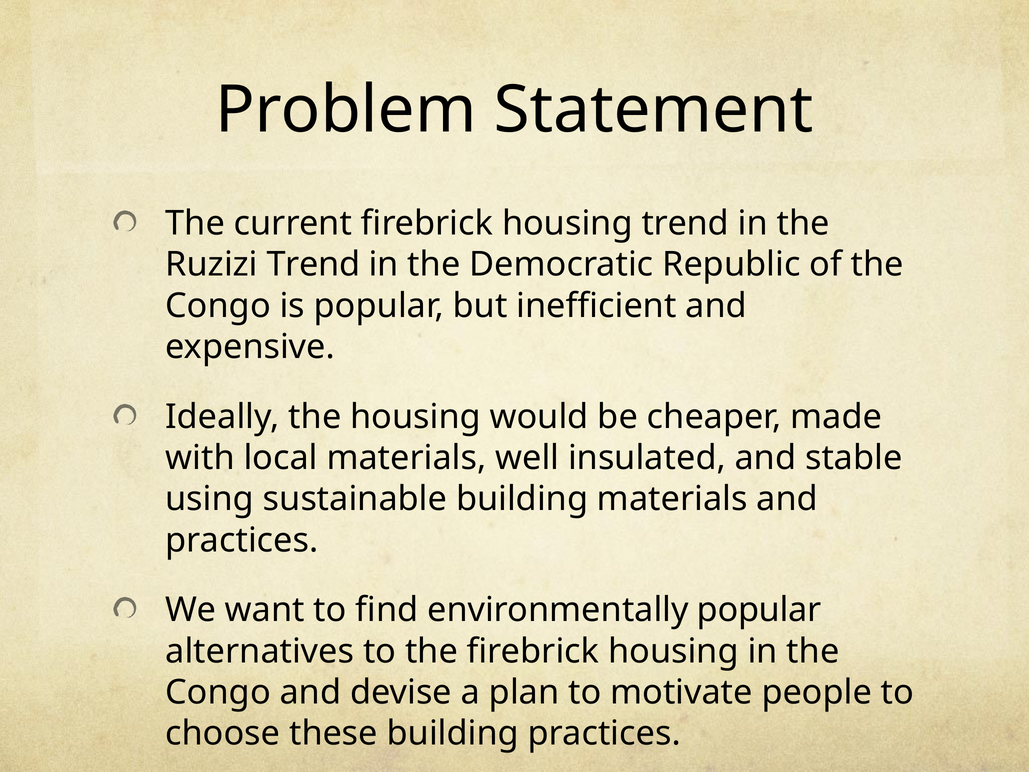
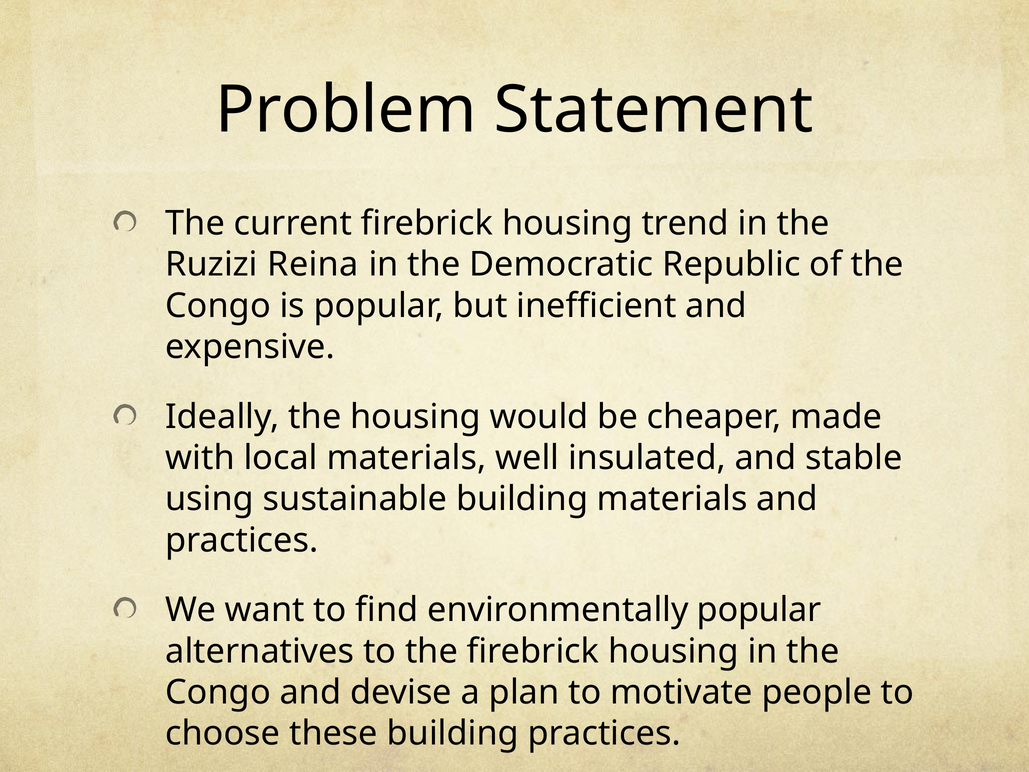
Ruzizi Trend: Trend -> Reina (313, 265)
